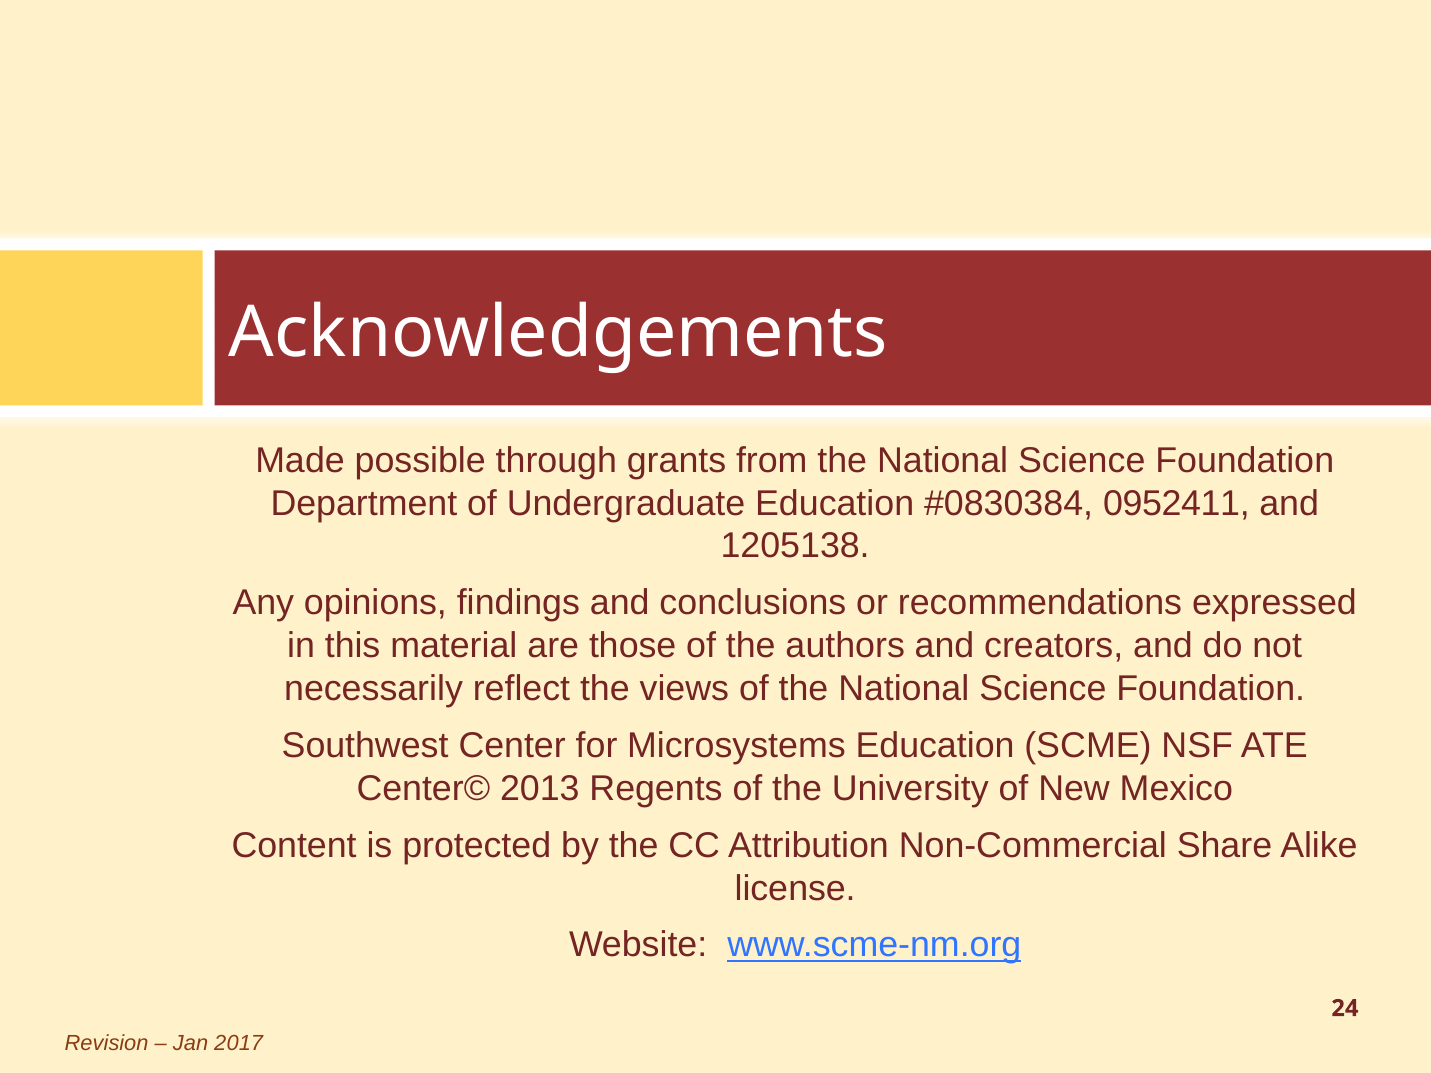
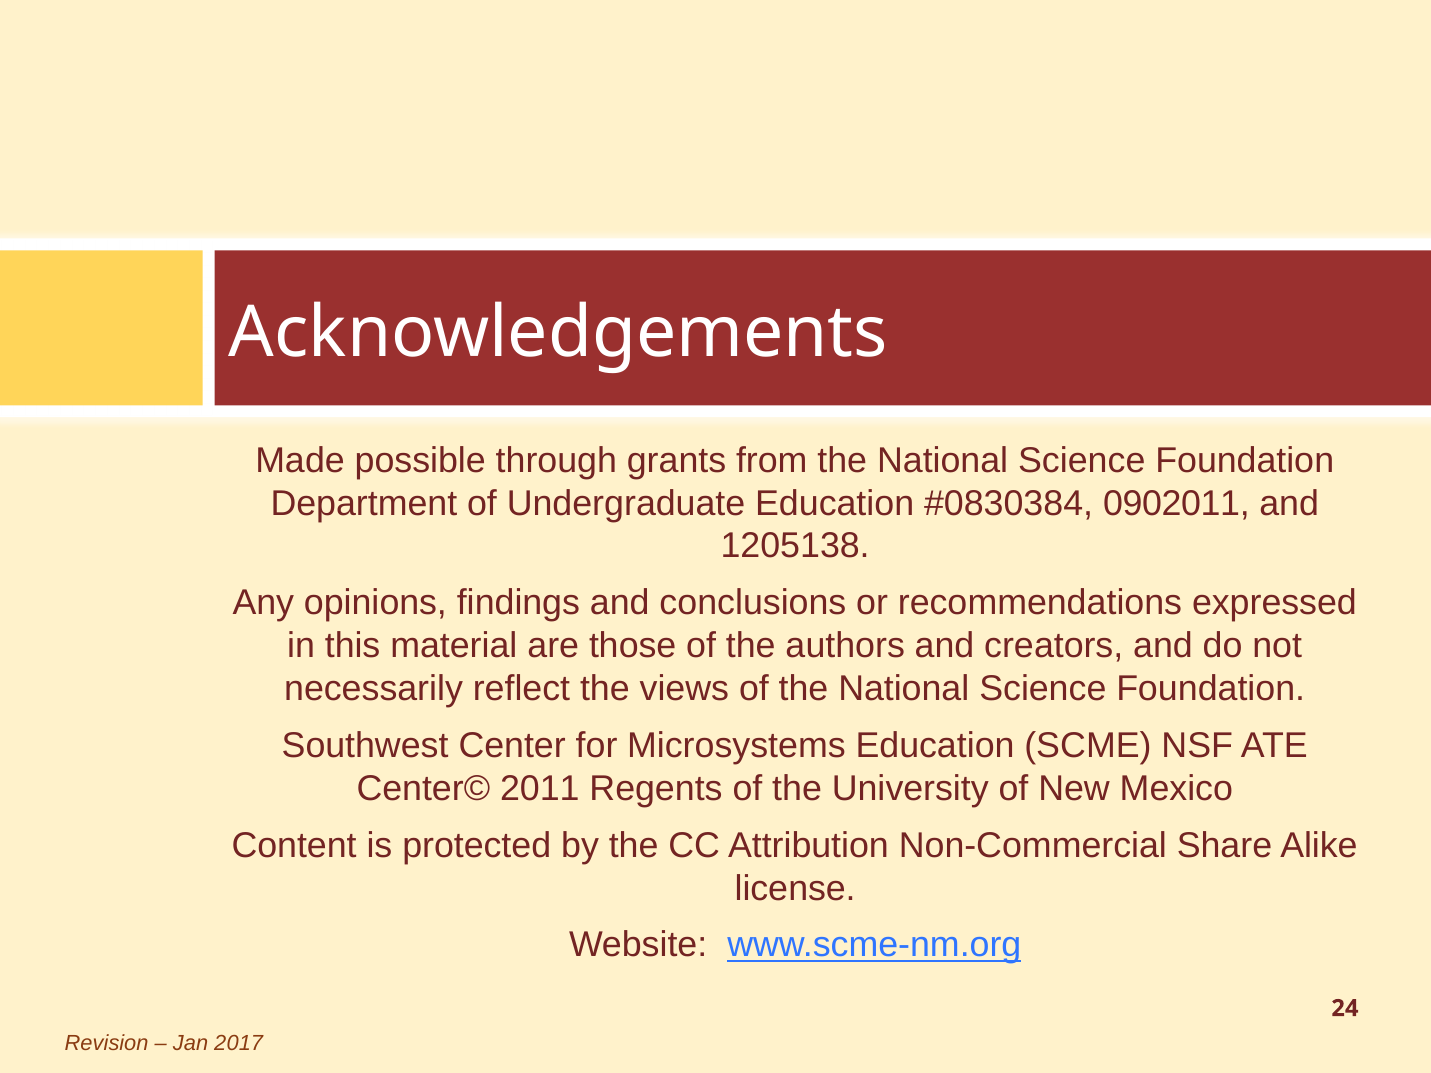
0952411: 0952411 -> 0902011 (1176, 503)
2013: 2013 -> 2011 (540, 789)
